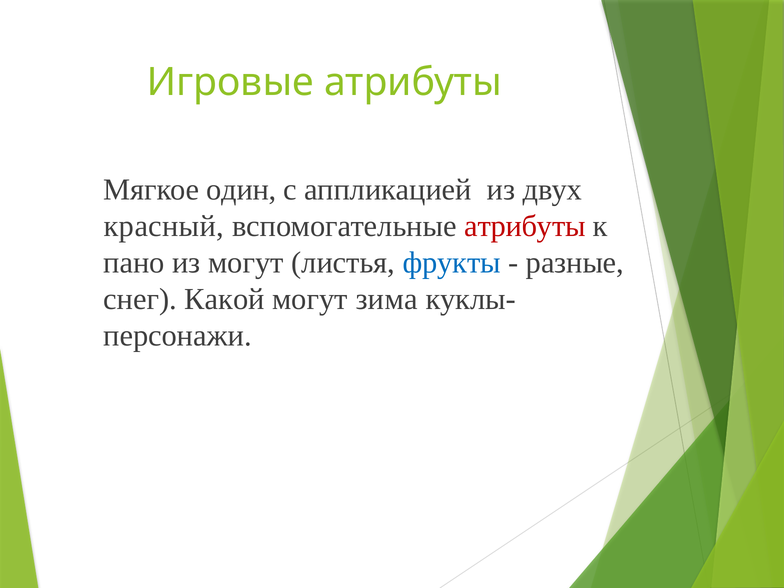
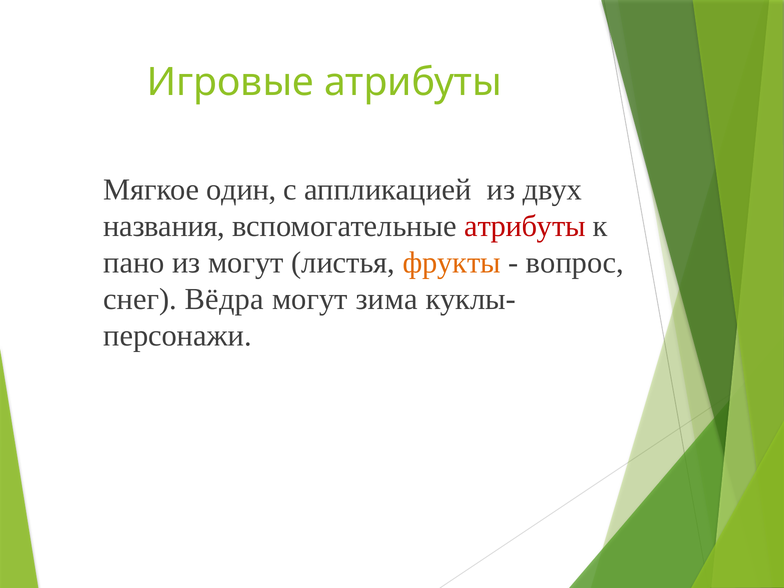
красный: красный -> названия (164, 226)
фрукты colour: blue -> orange (452, 263)
разные: разные -> вопрос (575, 263)
Какой: Какой -> Вёдра (224, 299)
